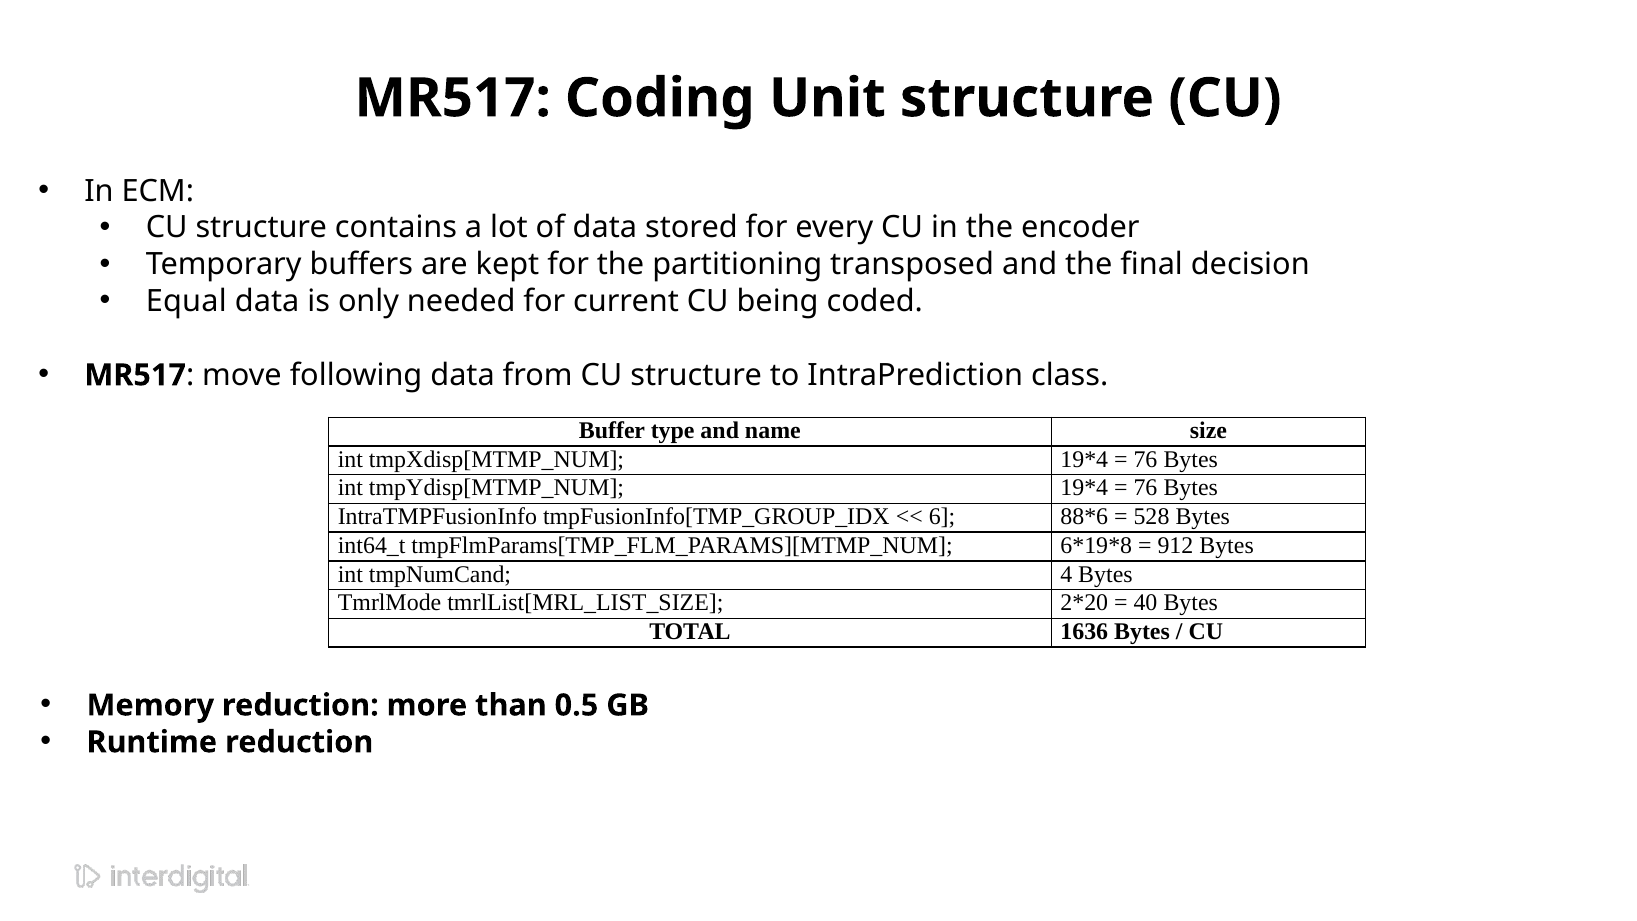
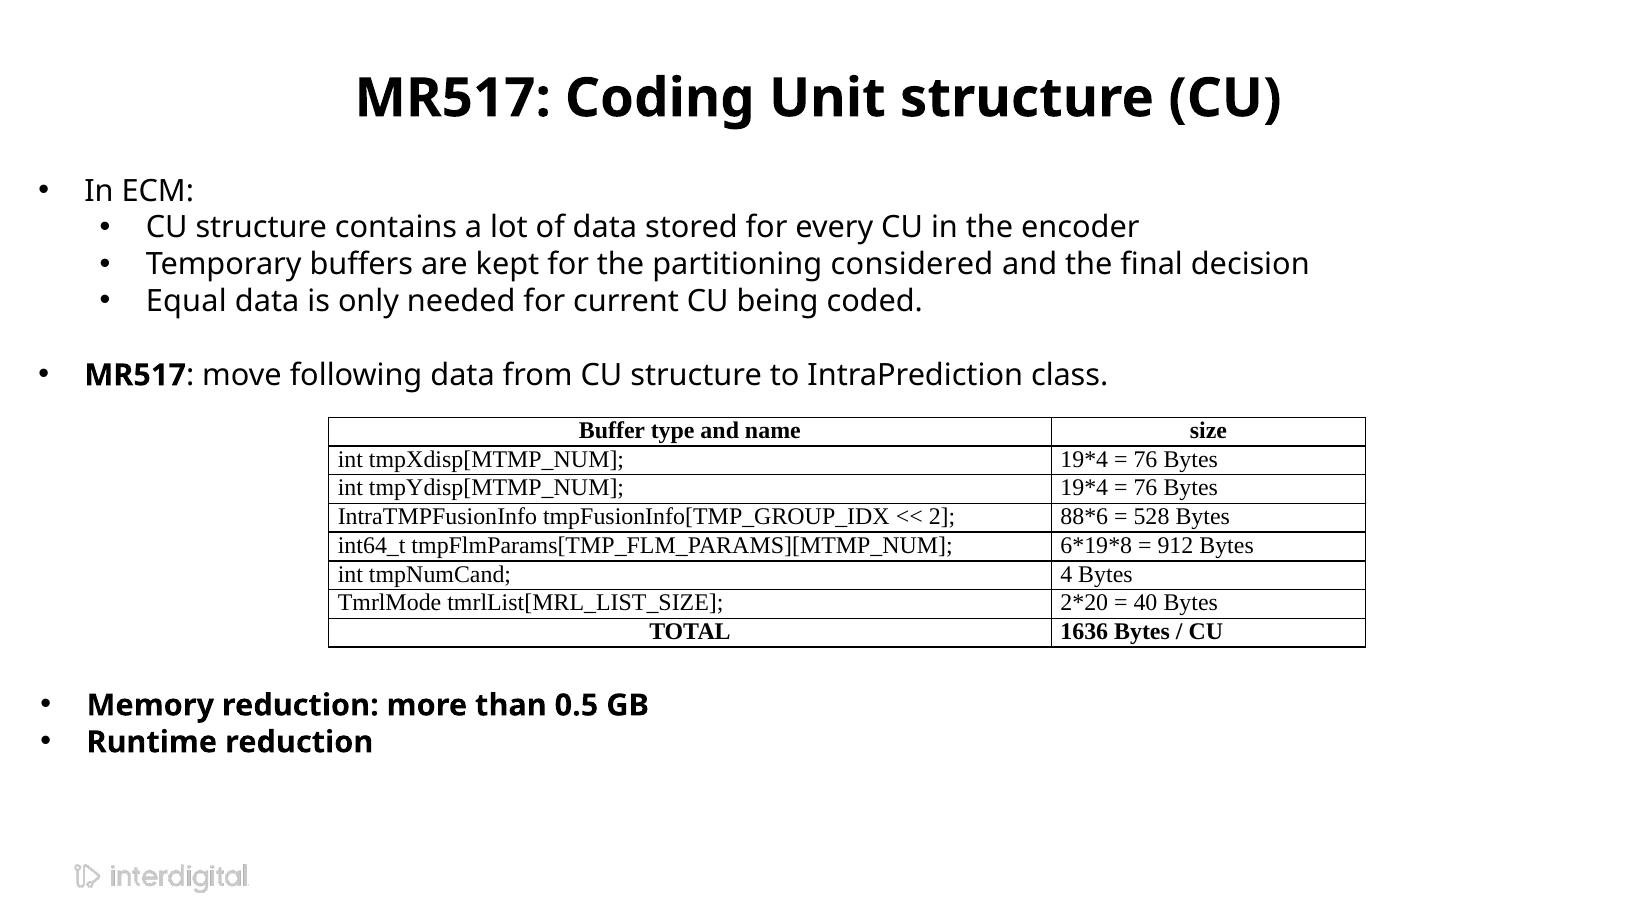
transposed: transposed -> considered (912, 265)
6: 6 -> 2 (942, 517)
